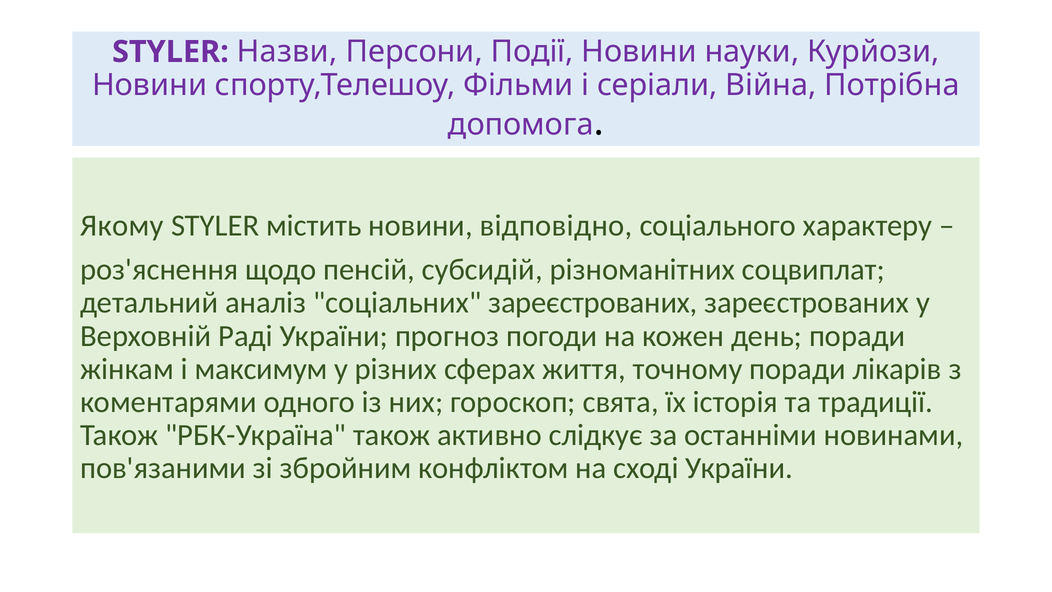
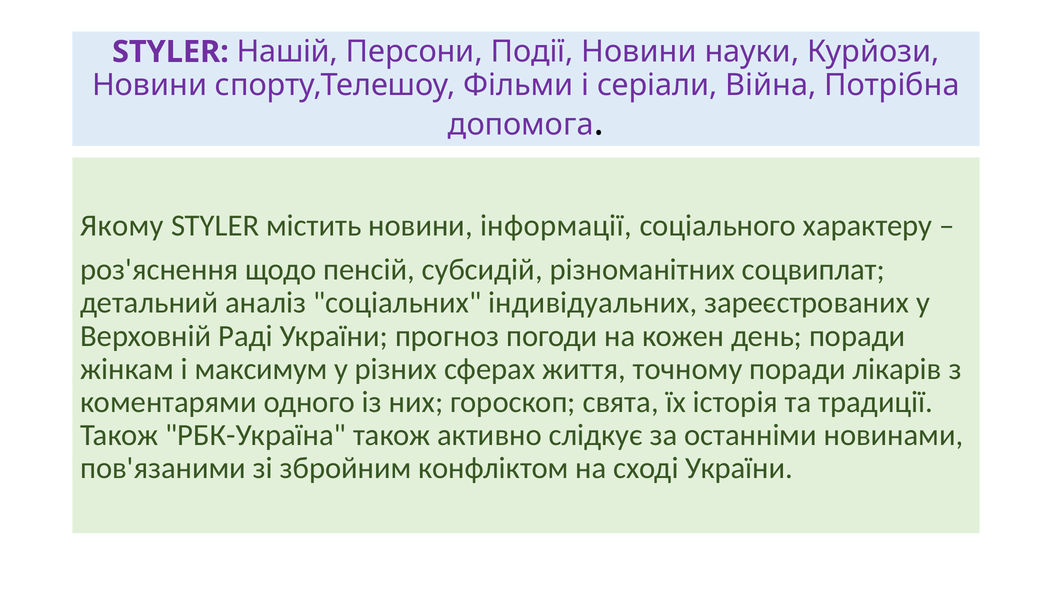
Назви: Назви -> Нашій (287, 52)
відповідно: відповідно -> інформації (556, 226)
соціальних зареєстрованих: зареєстрованих -> індивідуальних (593, 303)
